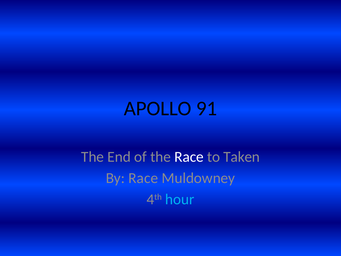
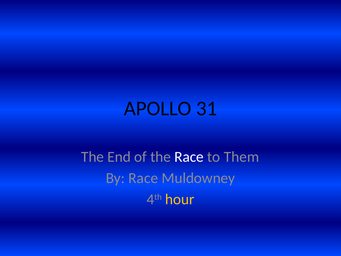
91: 91 -> 31 (207, 108)
Taken: Taken -> Them (241, 157)
hour colour: light blue -> yellow (180, 199)
